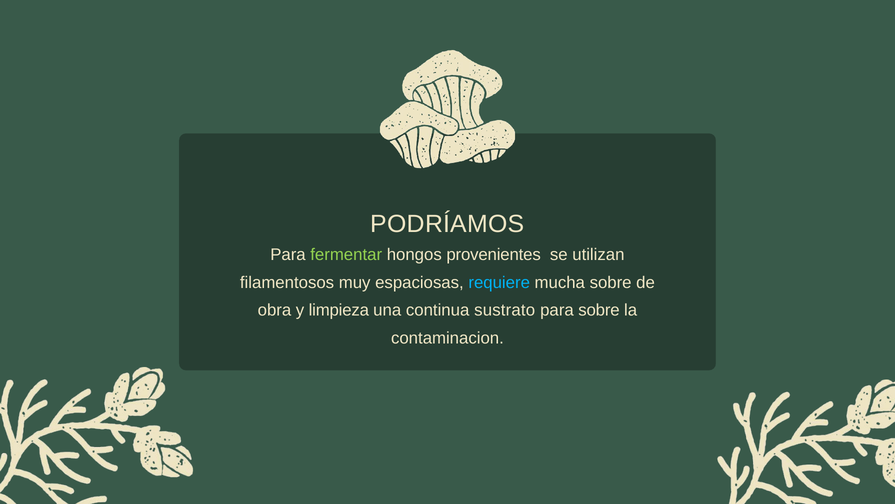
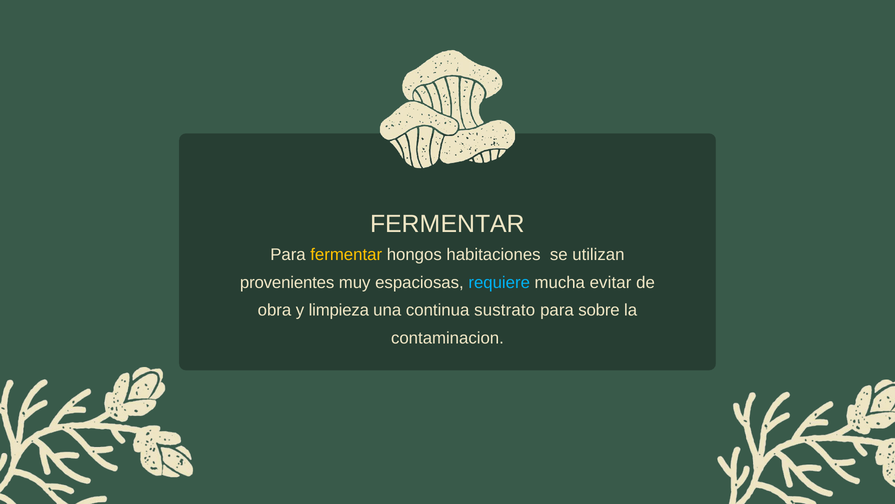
PODRÍAMOS: PODRÍAMOS -> FERMENTAR (447, 224)
fermentar colour: light green -> yellow (346, 254)
provenientes: provenientes -> habitaciones (494, 254)
filamentosos: filamentosos -> provenientes (287, 282)
mucha sobre: sobre -> evitar (611, 282)
